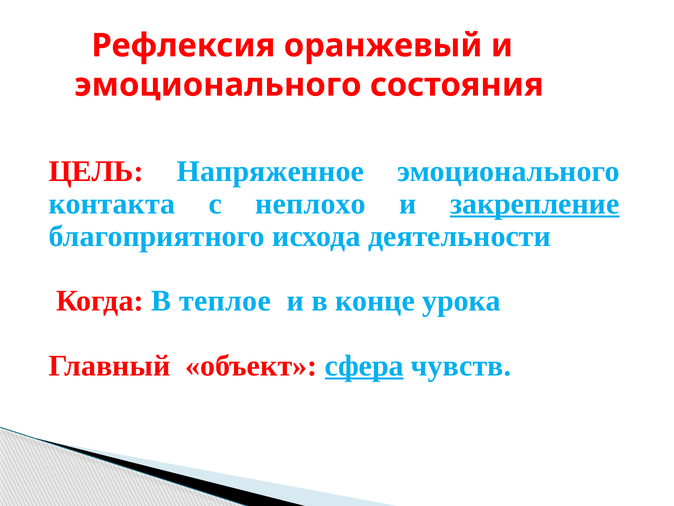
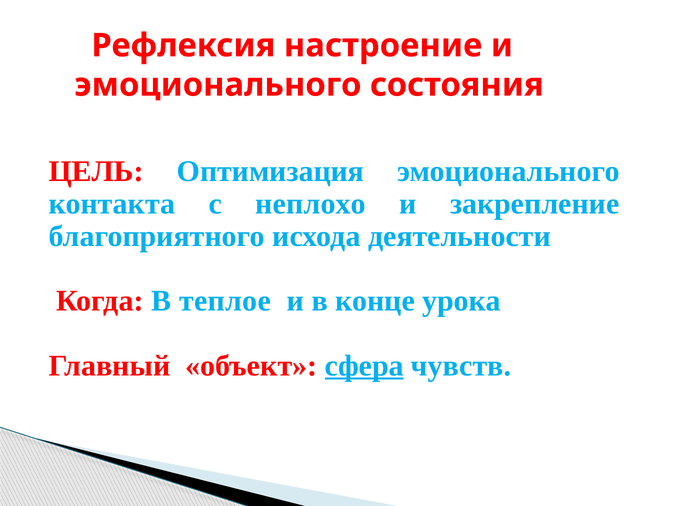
оранжевый: оранжевый -> настроение (383, 45)
Напряженное: Напряженное -> Оптимизация (271, 171)
закрепление underline: present -> none (535, 204)
